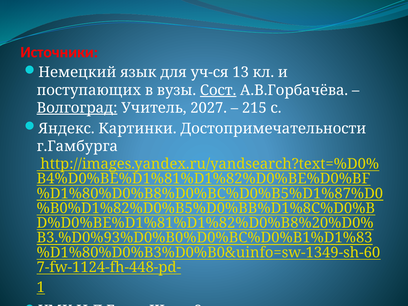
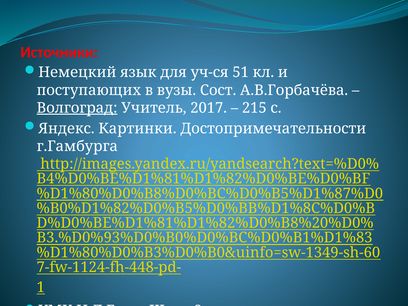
13: 13 -> 51 (241, 72)
Сост underline: present -> none (218, 90)
2027: 2027 -> 2017 (209, 108)
